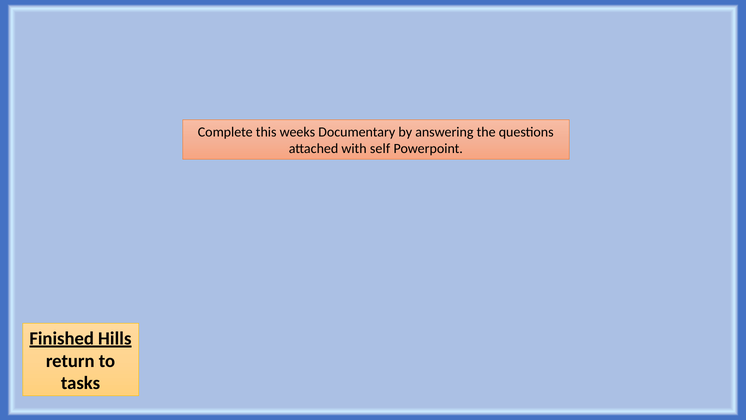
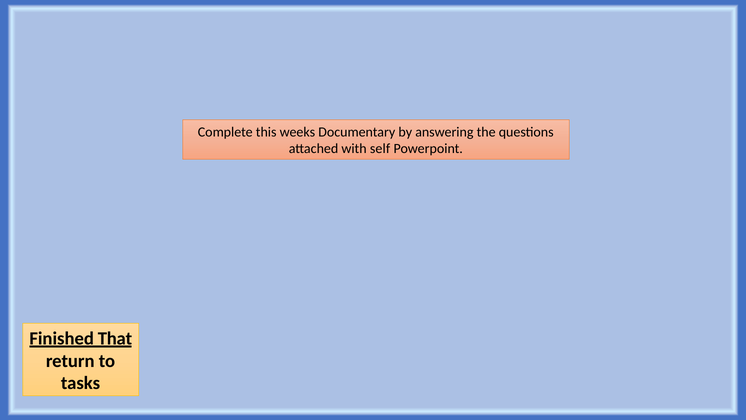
Hills: Hills -> That (115, 338)
